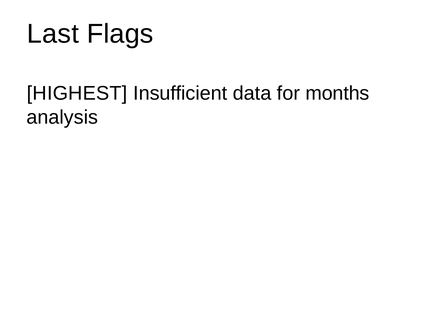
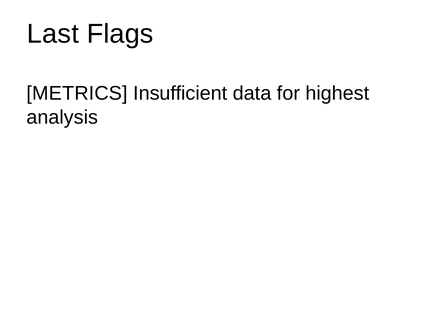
HIGHEST: HIGHEST -> METRICS (77, 93)
months: months -> highest (337, 93)
